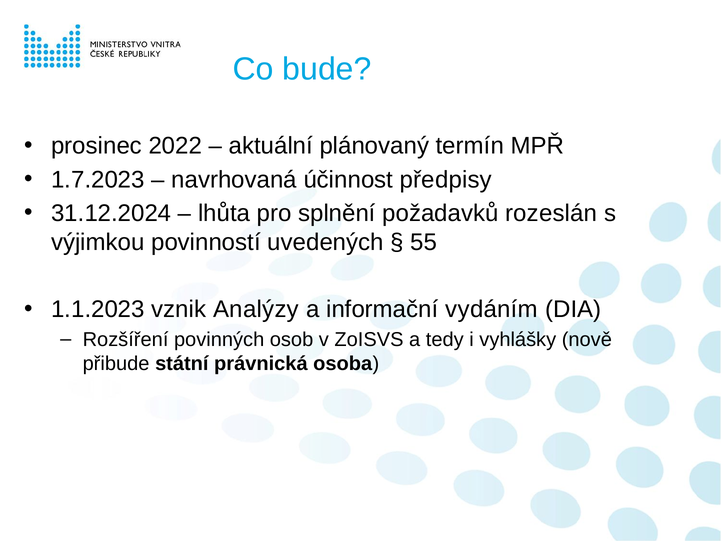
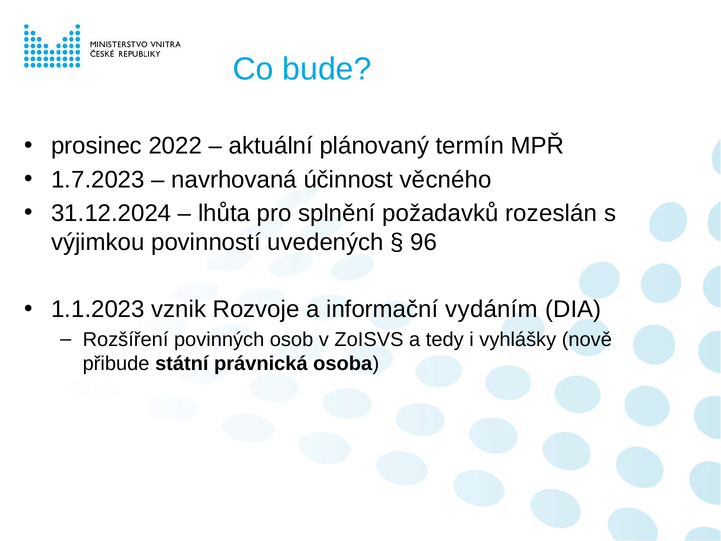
předpisy: předpisy -> věcného (446, 180)
55: 55 -> 96 (424, 242)
Analýzy: Analýzy -> Rozvoje (256, 309)
